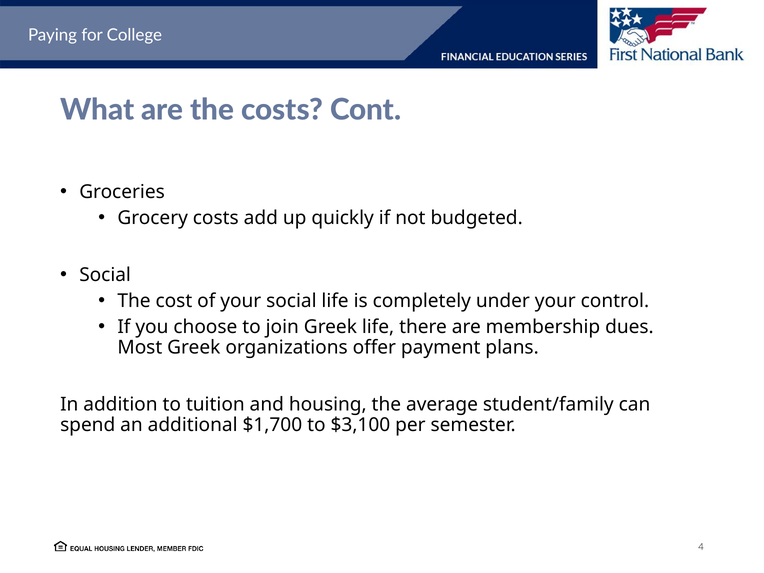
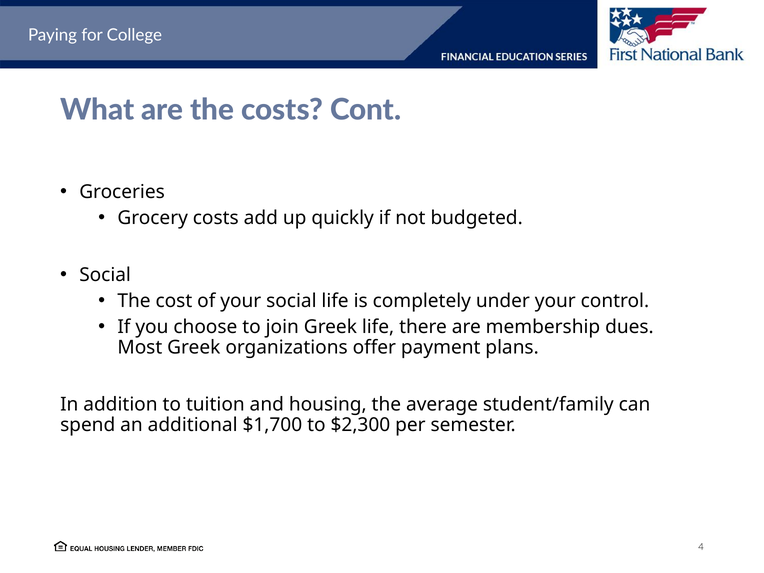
$3,100: $3,100 -> $2,300 (360, 425)
